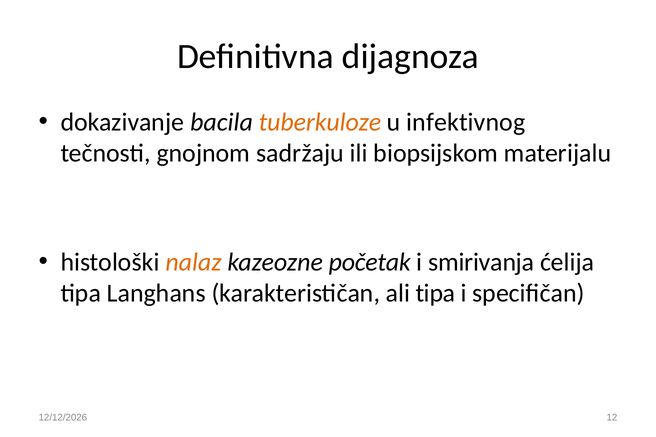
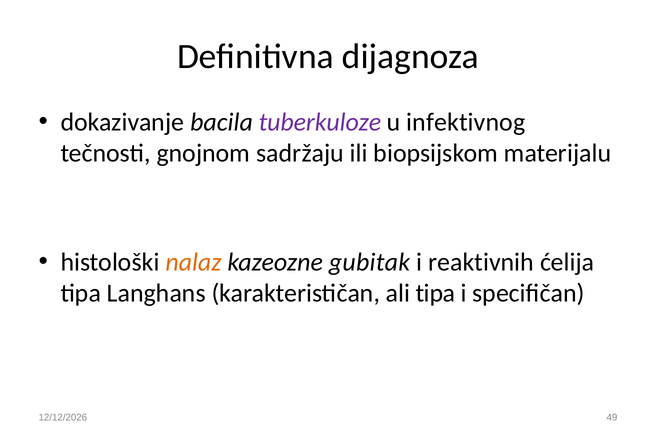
tuberkuloze colour: orange -> purple (320, 122)
početak: početak -> gubitak (369, 262)
smirivanja: smirivanja -> reaktivnih (481, 262)
12: 12 -> 49 (612, 418)
